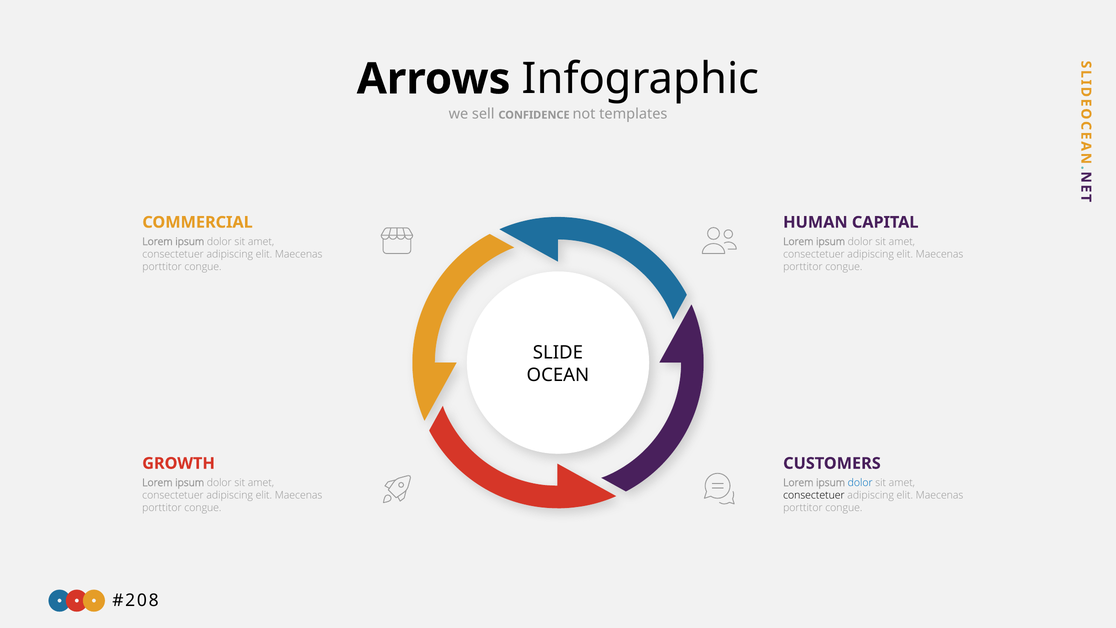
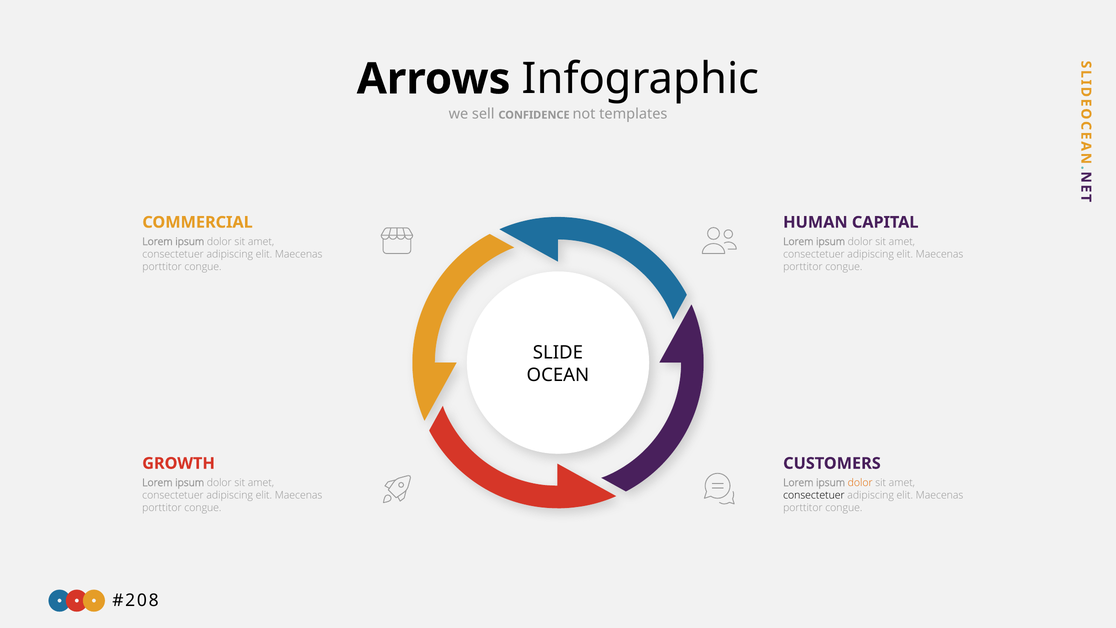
dolor colour: blue -> orange (860, 482)
